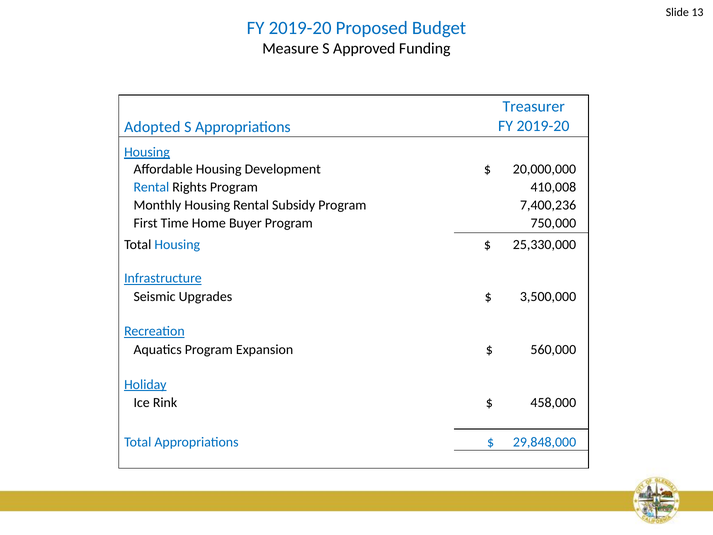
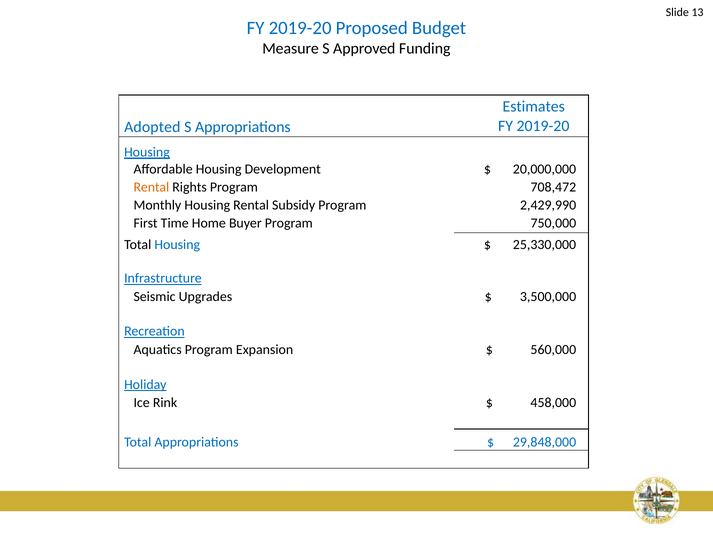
Treasurer: Treasurer -> Estimates (534, 106)
Rental colour: blue -> orange (151, 187)
410,008: 410,008 -> 708,472 (553, 187)
7,400,236: 7,400,236 -> 2,429,990 (548, 205)
